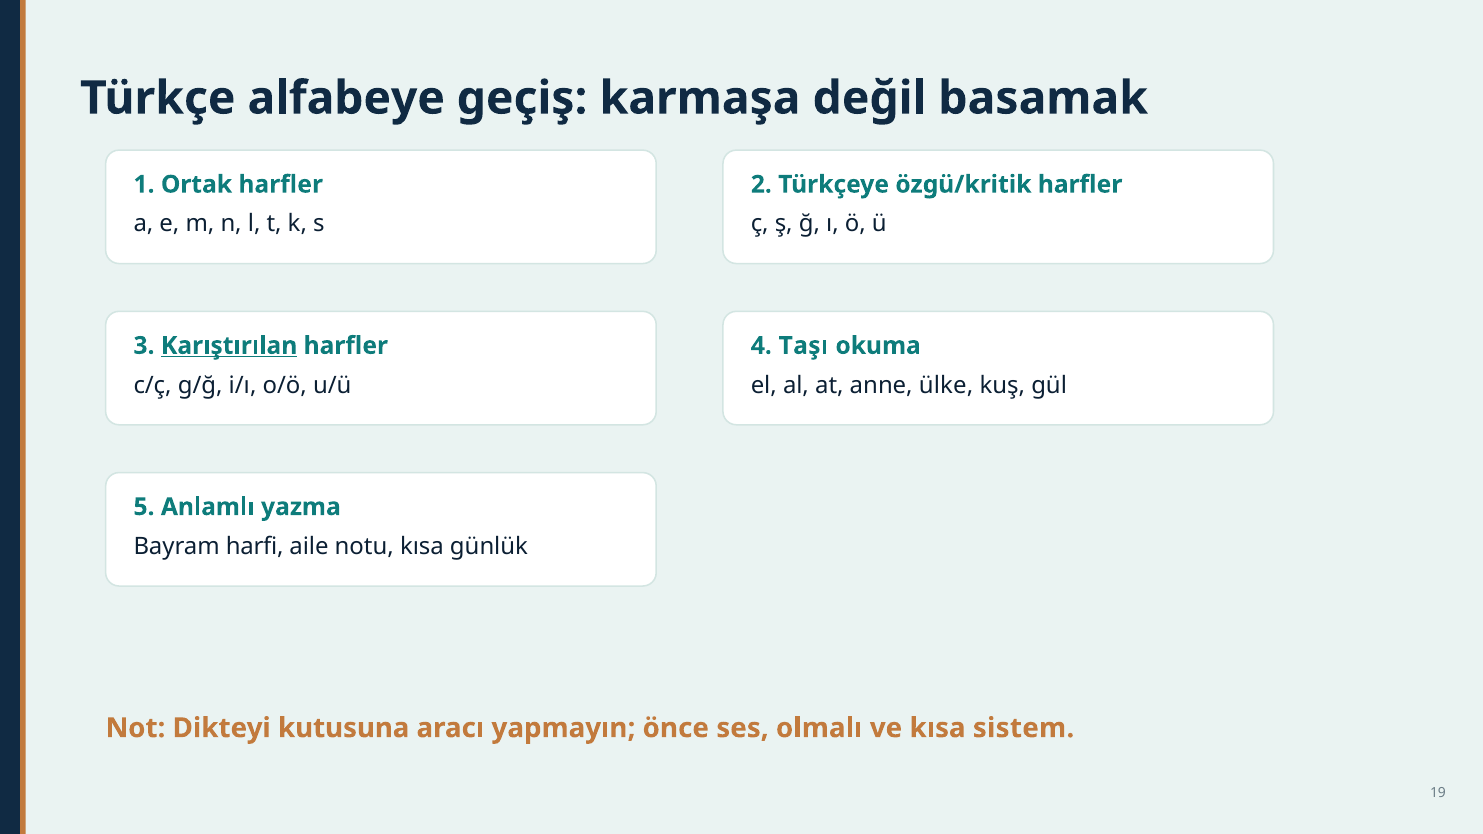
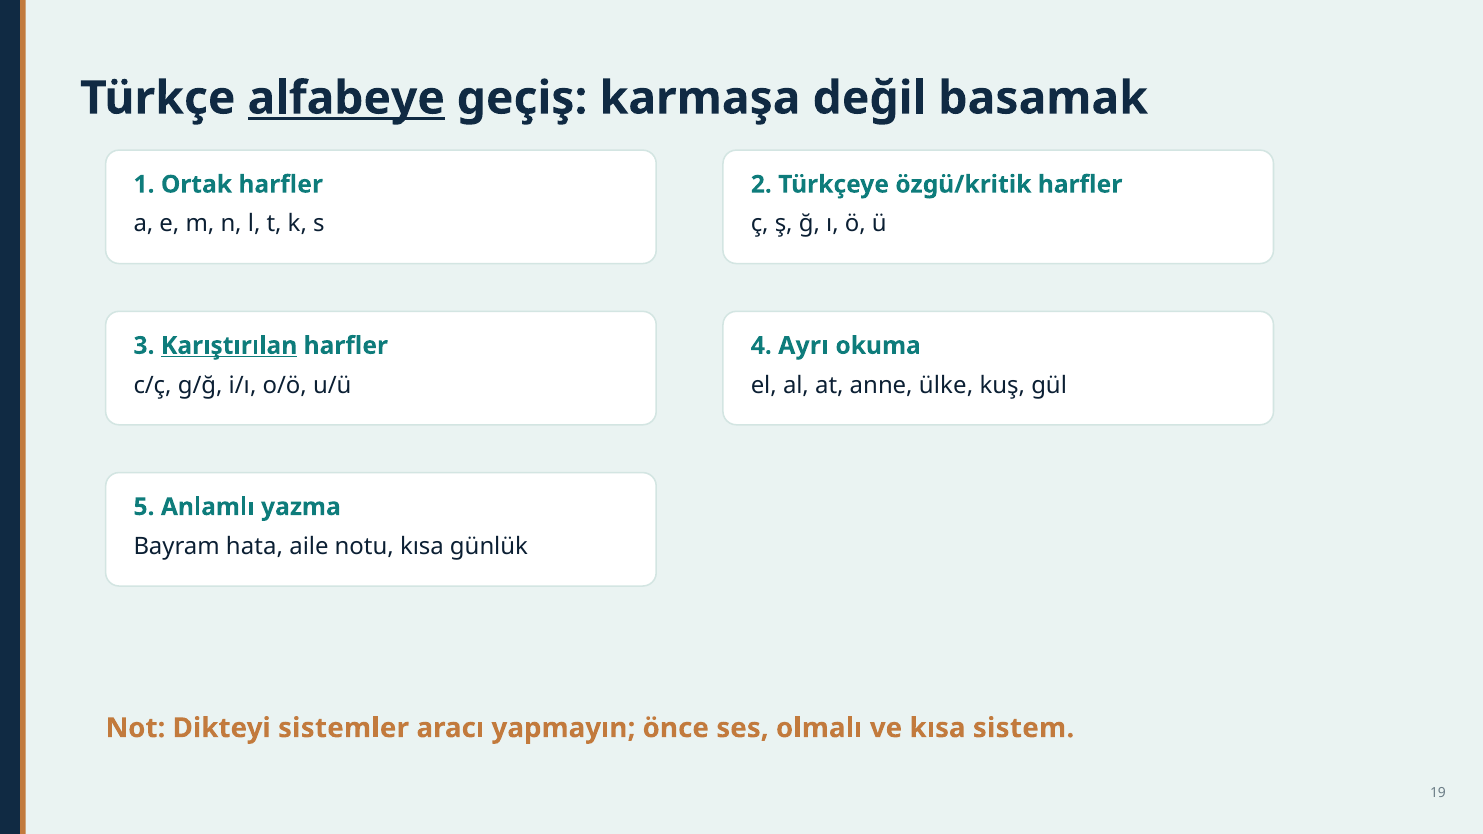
alfabeye underline: none -> present (346, 98)
Taşı: Taşı -> Ayrı (803, 346)
harfi: harfi -> hata (254, 547)
kutusuna: kutusuna -> sistemler (344, 728)
